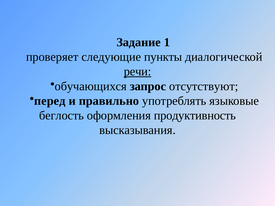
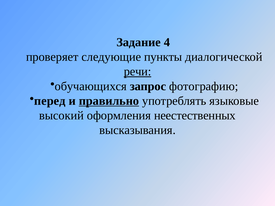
1: 1 -> 4 (167, 42)
отсутствуют: отсутствуют -> фотографию (204, 86)
правильно underline: none -> present (109, 101)
беглость: беглость -> высокий (61, 116)
продуктивность: продуктивность -> неестественных (195, 116)
